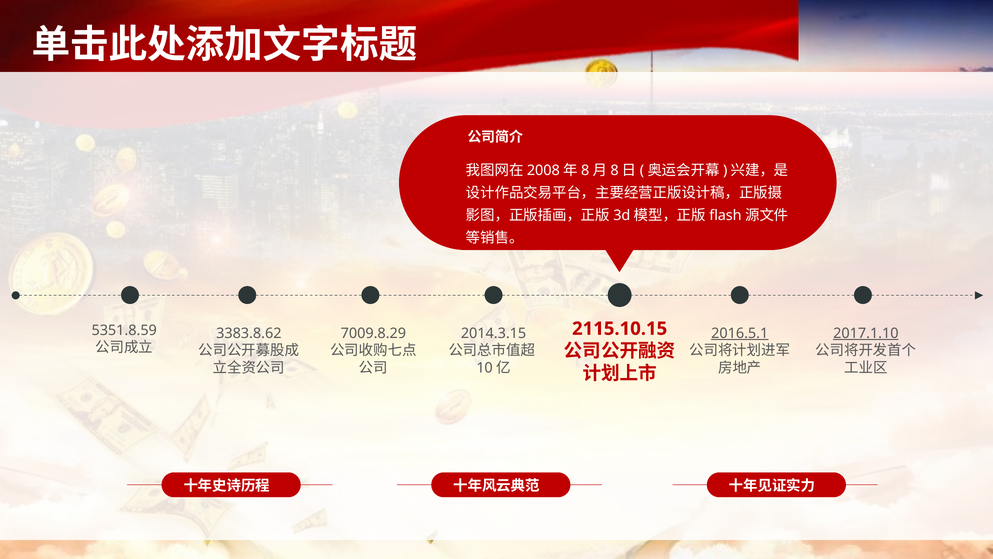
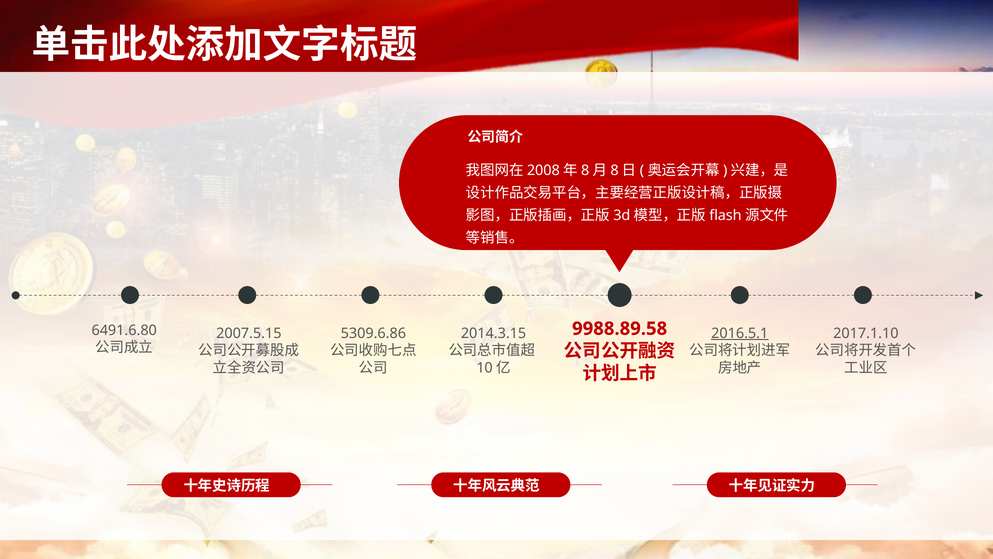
2115.10.15: 2115.10.15 -> 9988.89.58 (620, 328)
5351.8.59: 5351.8.59 -> 6491.6.80 (124, 330)
3383.8.62: 3383.8.62 -> 2007.5.15 (249, 333)
7009.8.29: 7009.8.29 -> 5309.6.86 (373, 333)
2017.1.10 underline: present -> none (866, 333)
